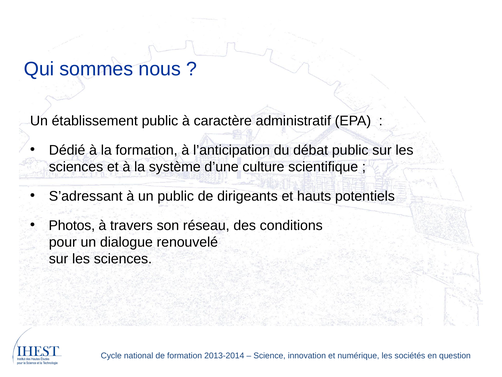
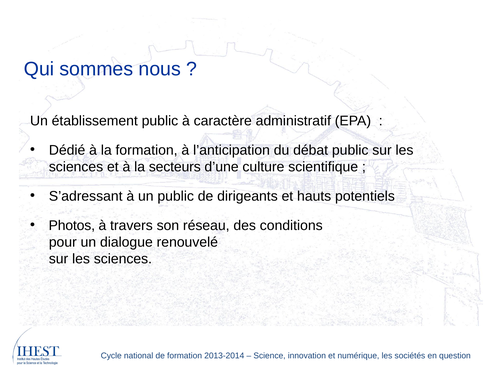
système: système -> secteurs (175, 167)
